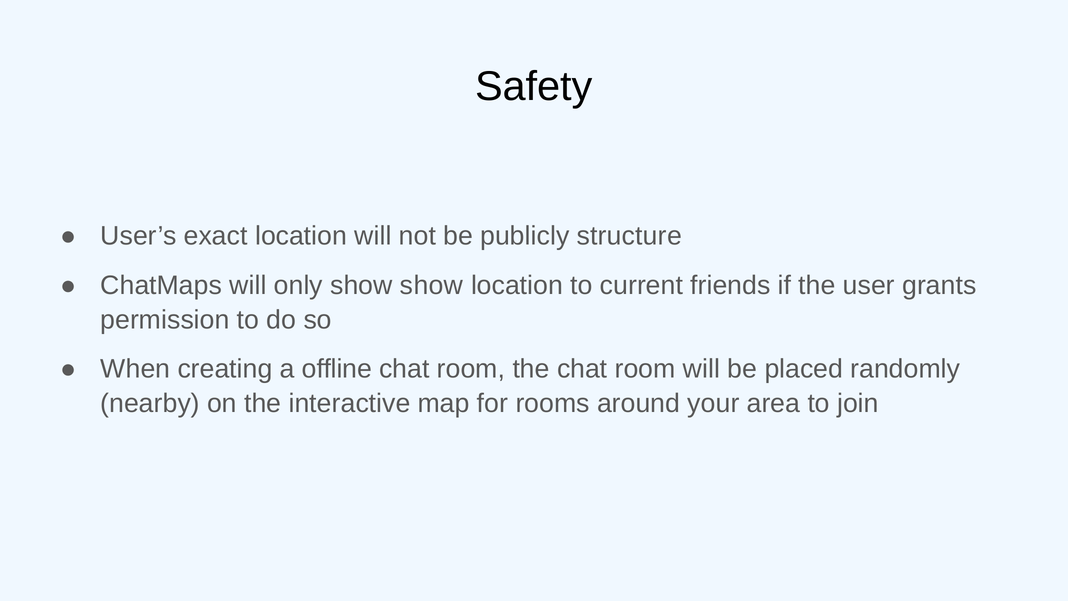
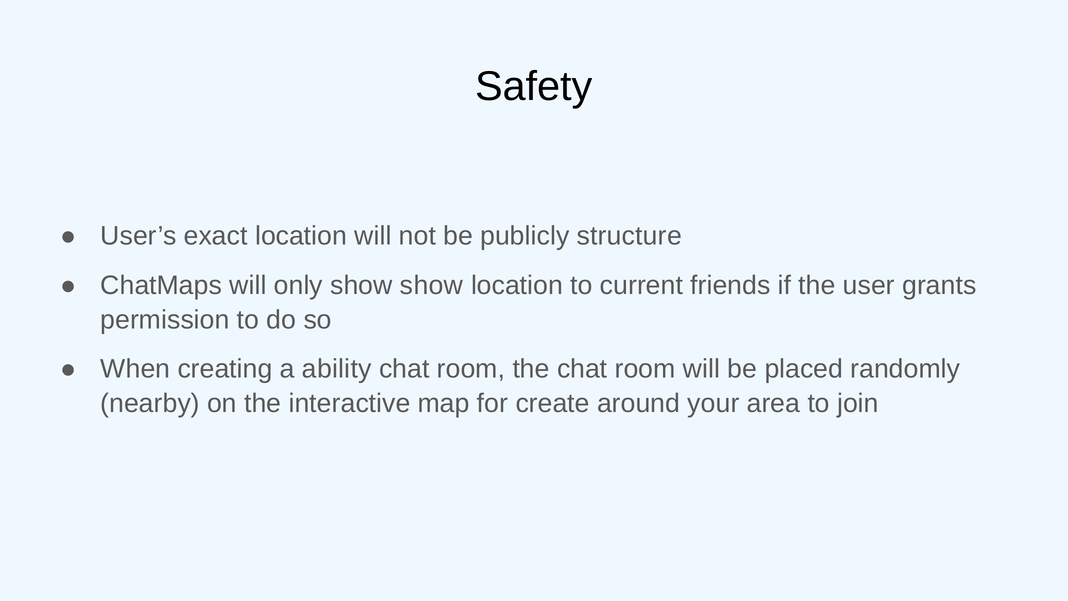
offline: offline -> ability (337, 369)
rooms: rooms -> create (553, 403)
